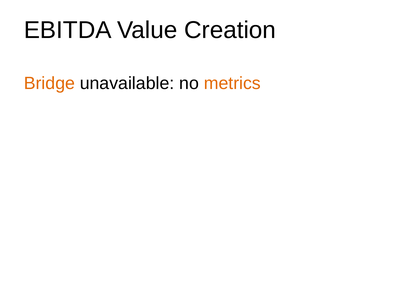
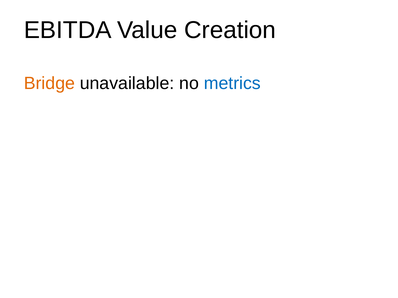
metrics colour: orange -> blue (232, 83)
